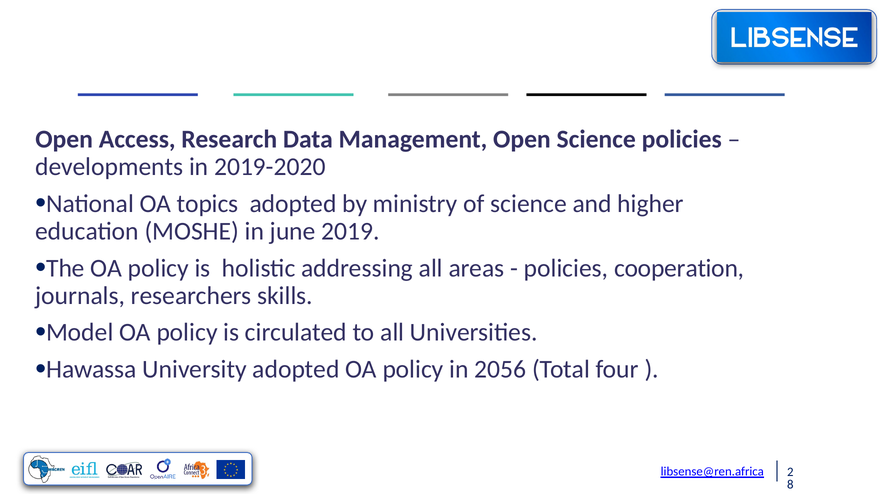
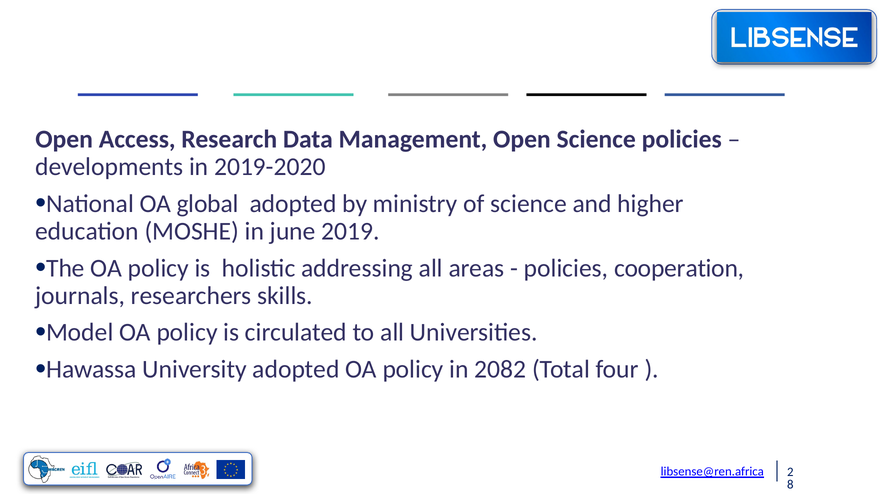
topics: topics -> global (208, 204)
2056: 2056 -> 2082 (500, 370)
